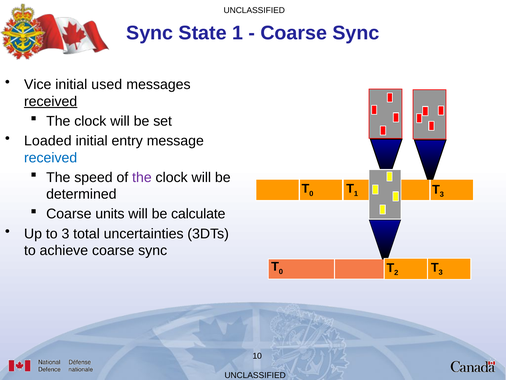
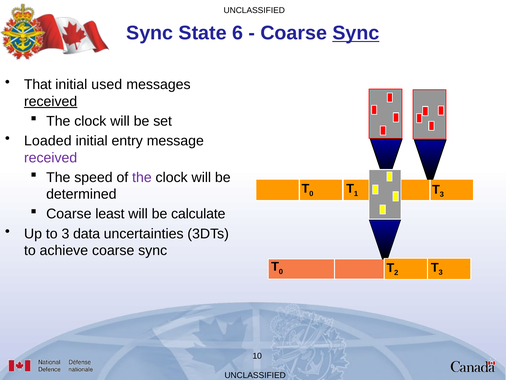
State 1: 1 -> 6 (238, 33)
Sync underline: none -> present (356, 33)
Vice: Vice -> That (38, 84)
received colour: blue -> purple (51, 157)
units: units -> least (110, 214)
total: total -> data (87, 233)
